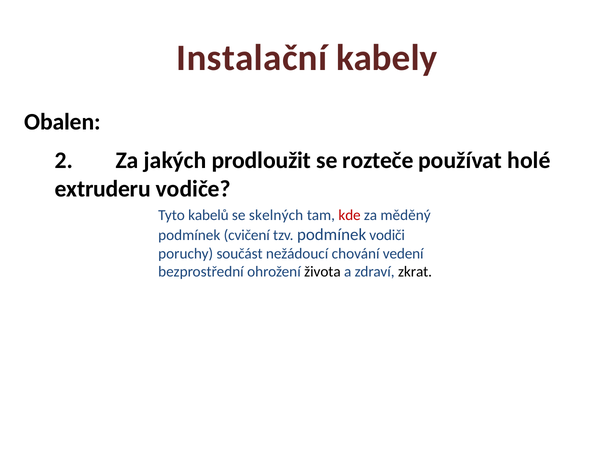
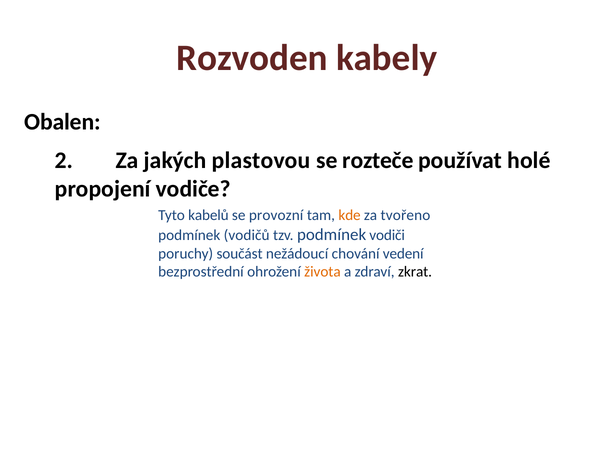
Instalační: Instalační -> Rozvoden (252, 58)
prodloužit: prodloužit -> plastovou (261, 161)
extruderu: extruderu -> propojení (103, 189)
skelných: skelných -> provozní (276, 215)
kde colour: red -> orange (350, 215)
měděný: měděný -> tvořeno (405, 215)
cvičení: cvičení -> vodičů (247, 235)
života colour: black -> orange (322, 272)
